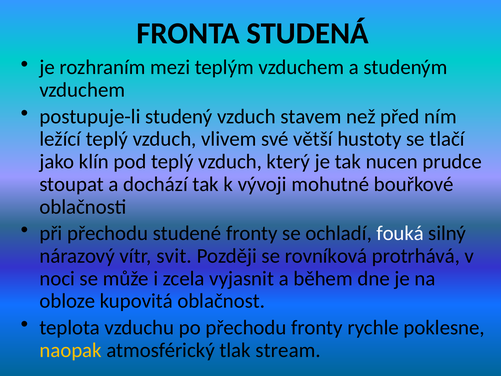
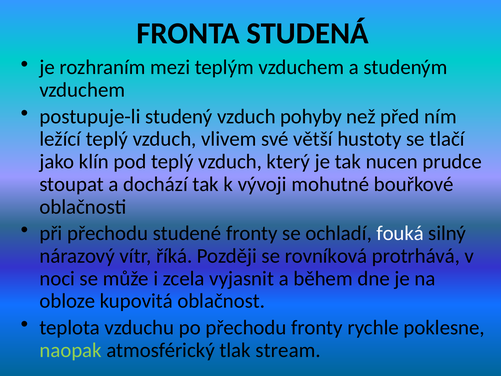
stavem: stavem -> pohyby (311, 116)
svit: svit -> říká (174, 256)
naopak colour: yellow -> light green (71, 350)
